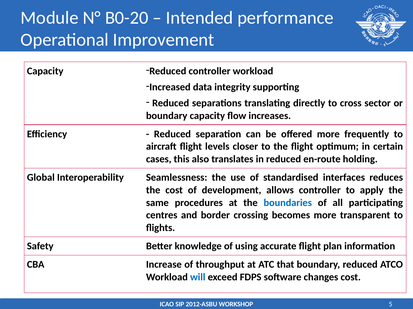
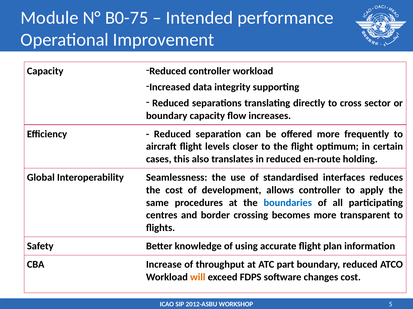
B0-20: B0-20 -> B0-75 (127, 18)
that: that -> part (286, 265)
will colour: blue -> orange (198, 278)
